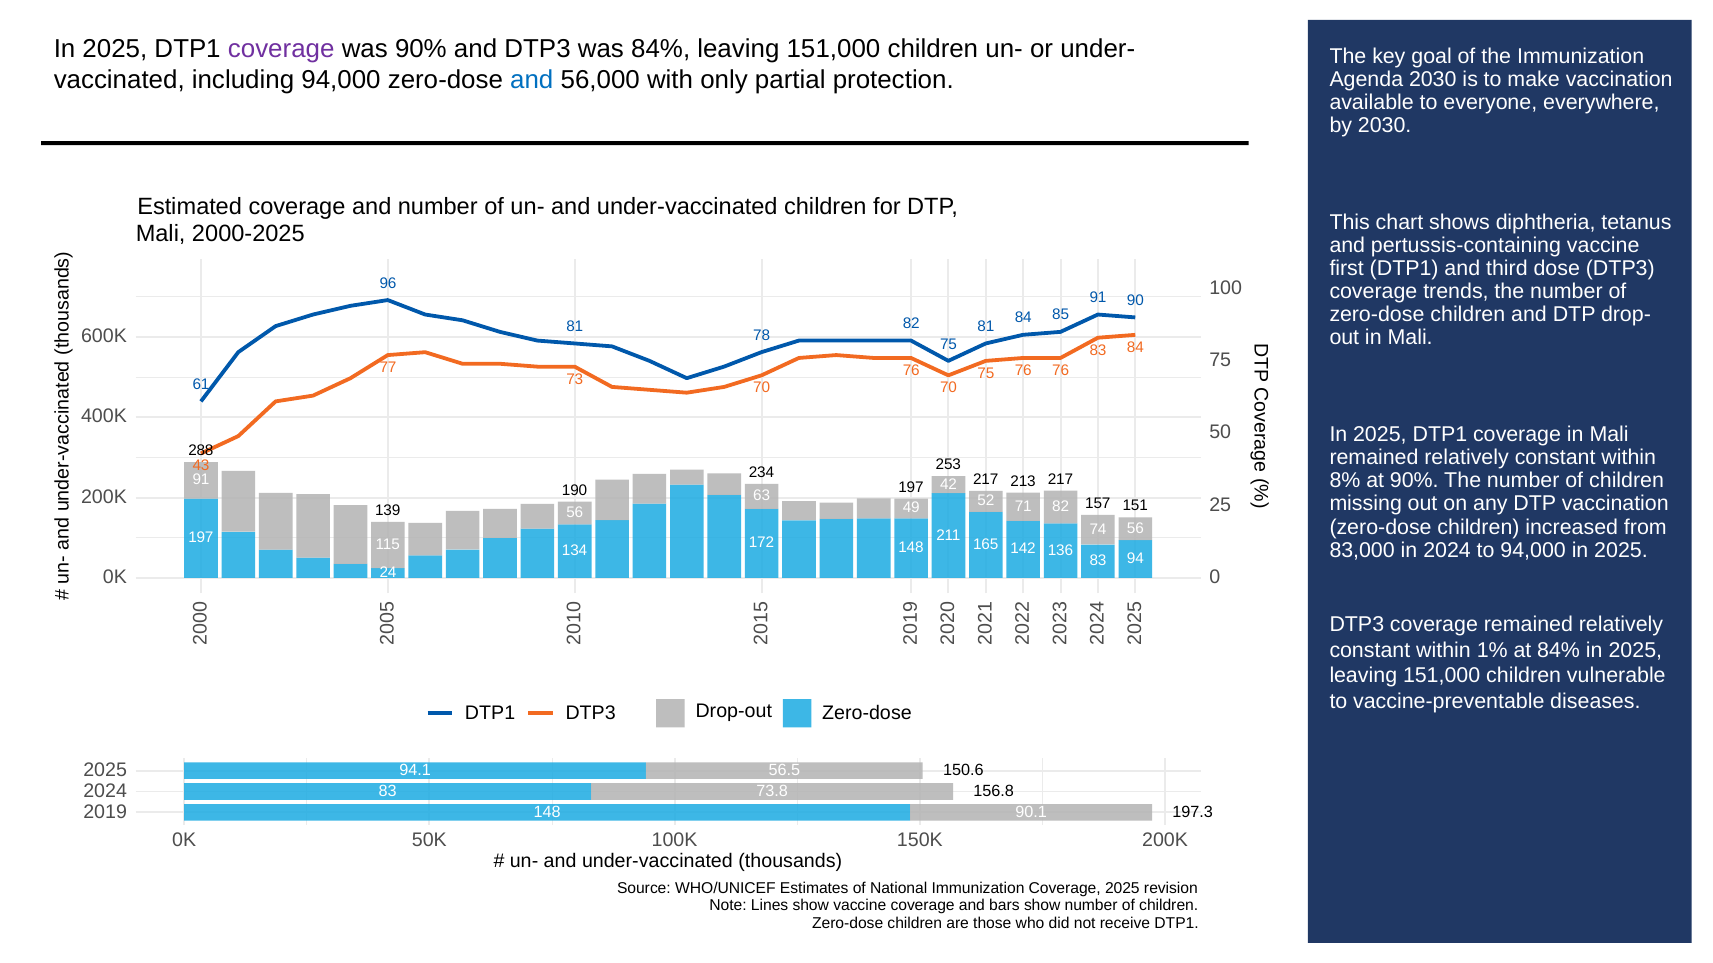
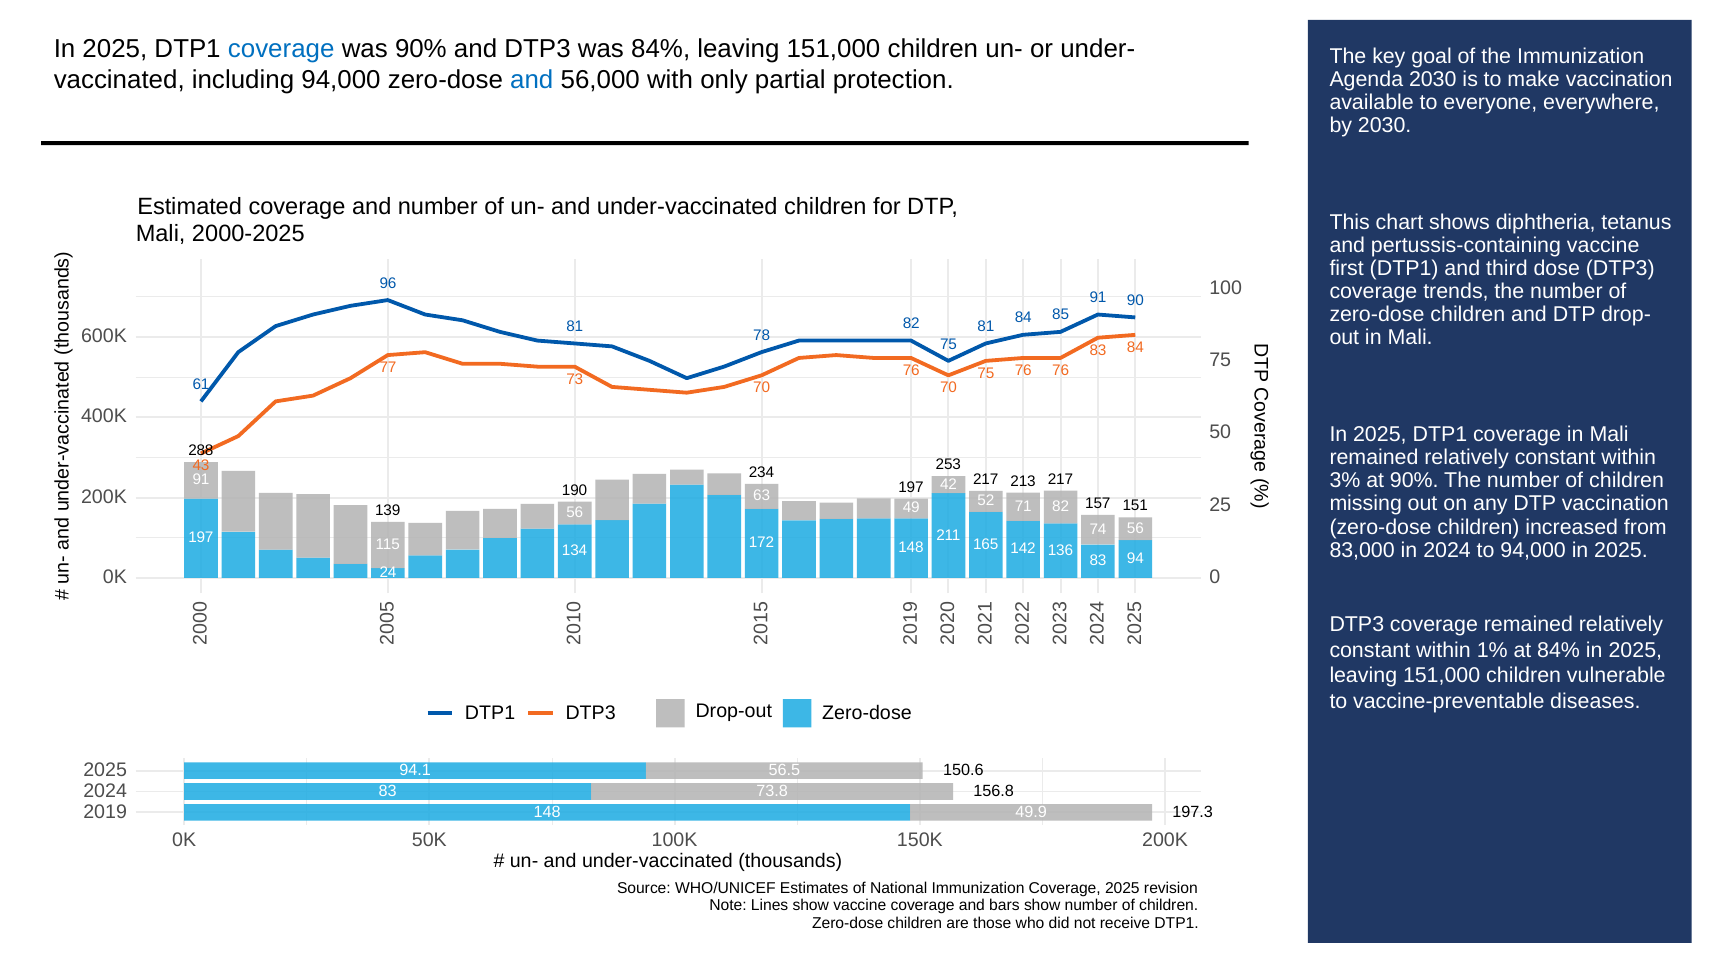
coverage colour: purple -> blue (281, 49)
8%: 8% -> 3% (1345, 481)
90.1: 90.1 -> 49.9 (1031, 812)
